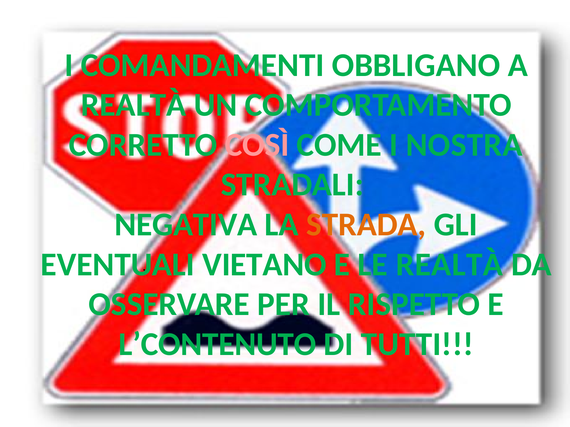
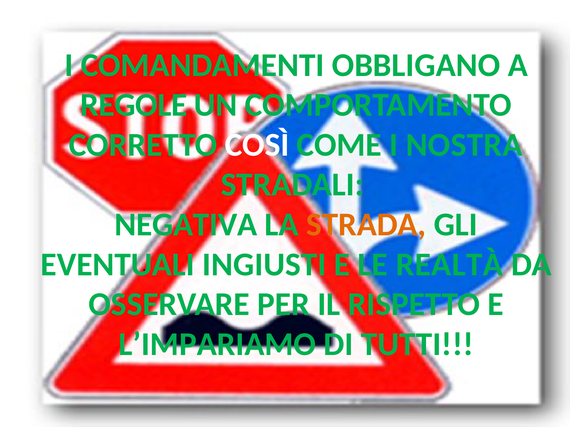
REALTÀ: REALTÀ -> REGOLE (134, 105)
COSÌ colour: pink -> white (257, 145)
VIETANO: VIETANO -> INGIUSTI (264, 265)
L’CONTENUTO: L’CONTENUTO -> L’IMPARIAMO (217, 344)
